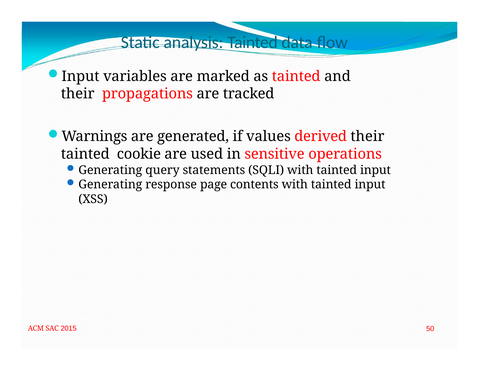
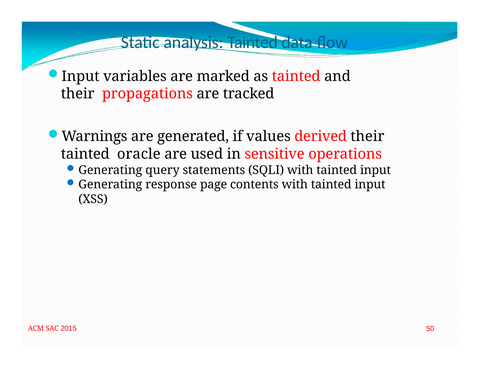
cookie: cookie -> oracle (139, 154)
